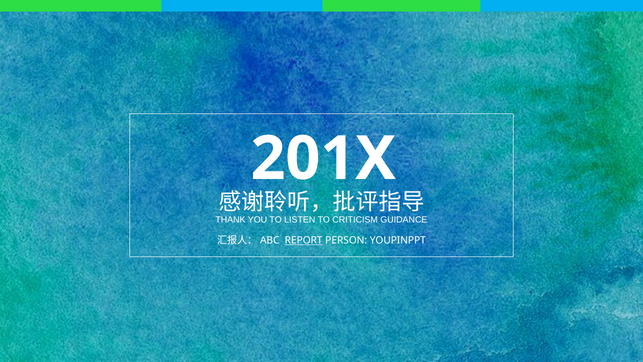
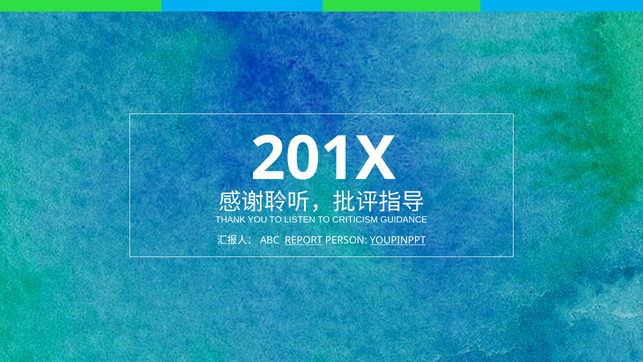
YOUPINPPT underline: none -> present (398, 240)
